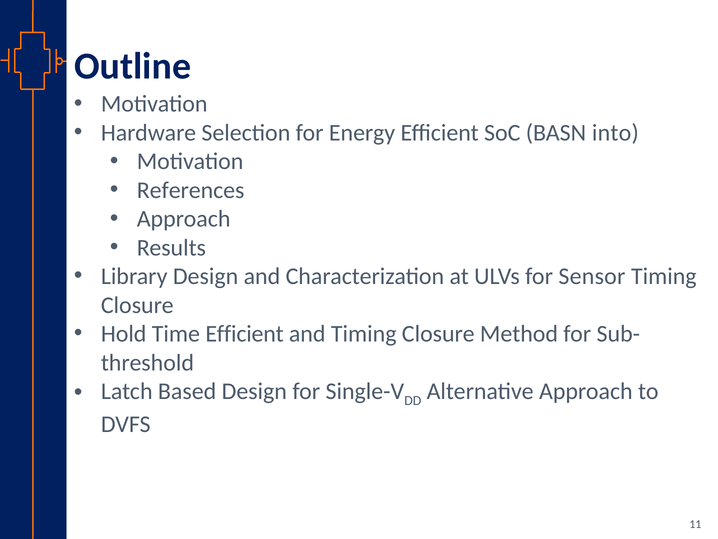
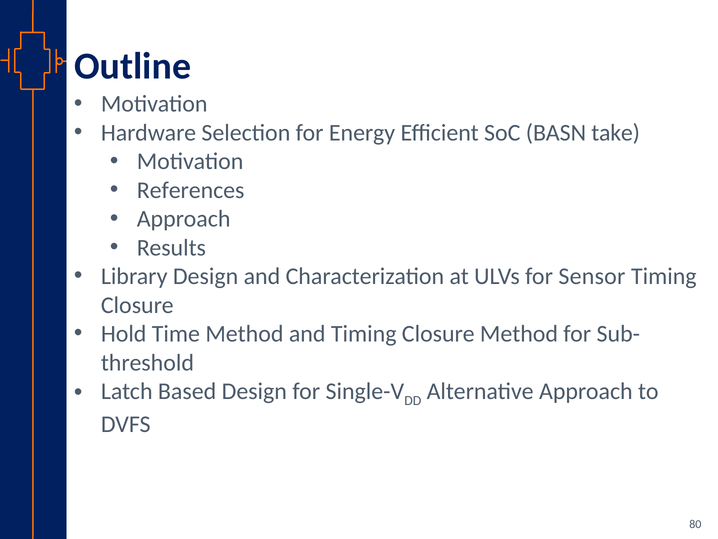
into: into -> take (616, 133)
Time Efficient: Efficient -> Method (244, 334)
11: 11 -> 80 (695, 524)
